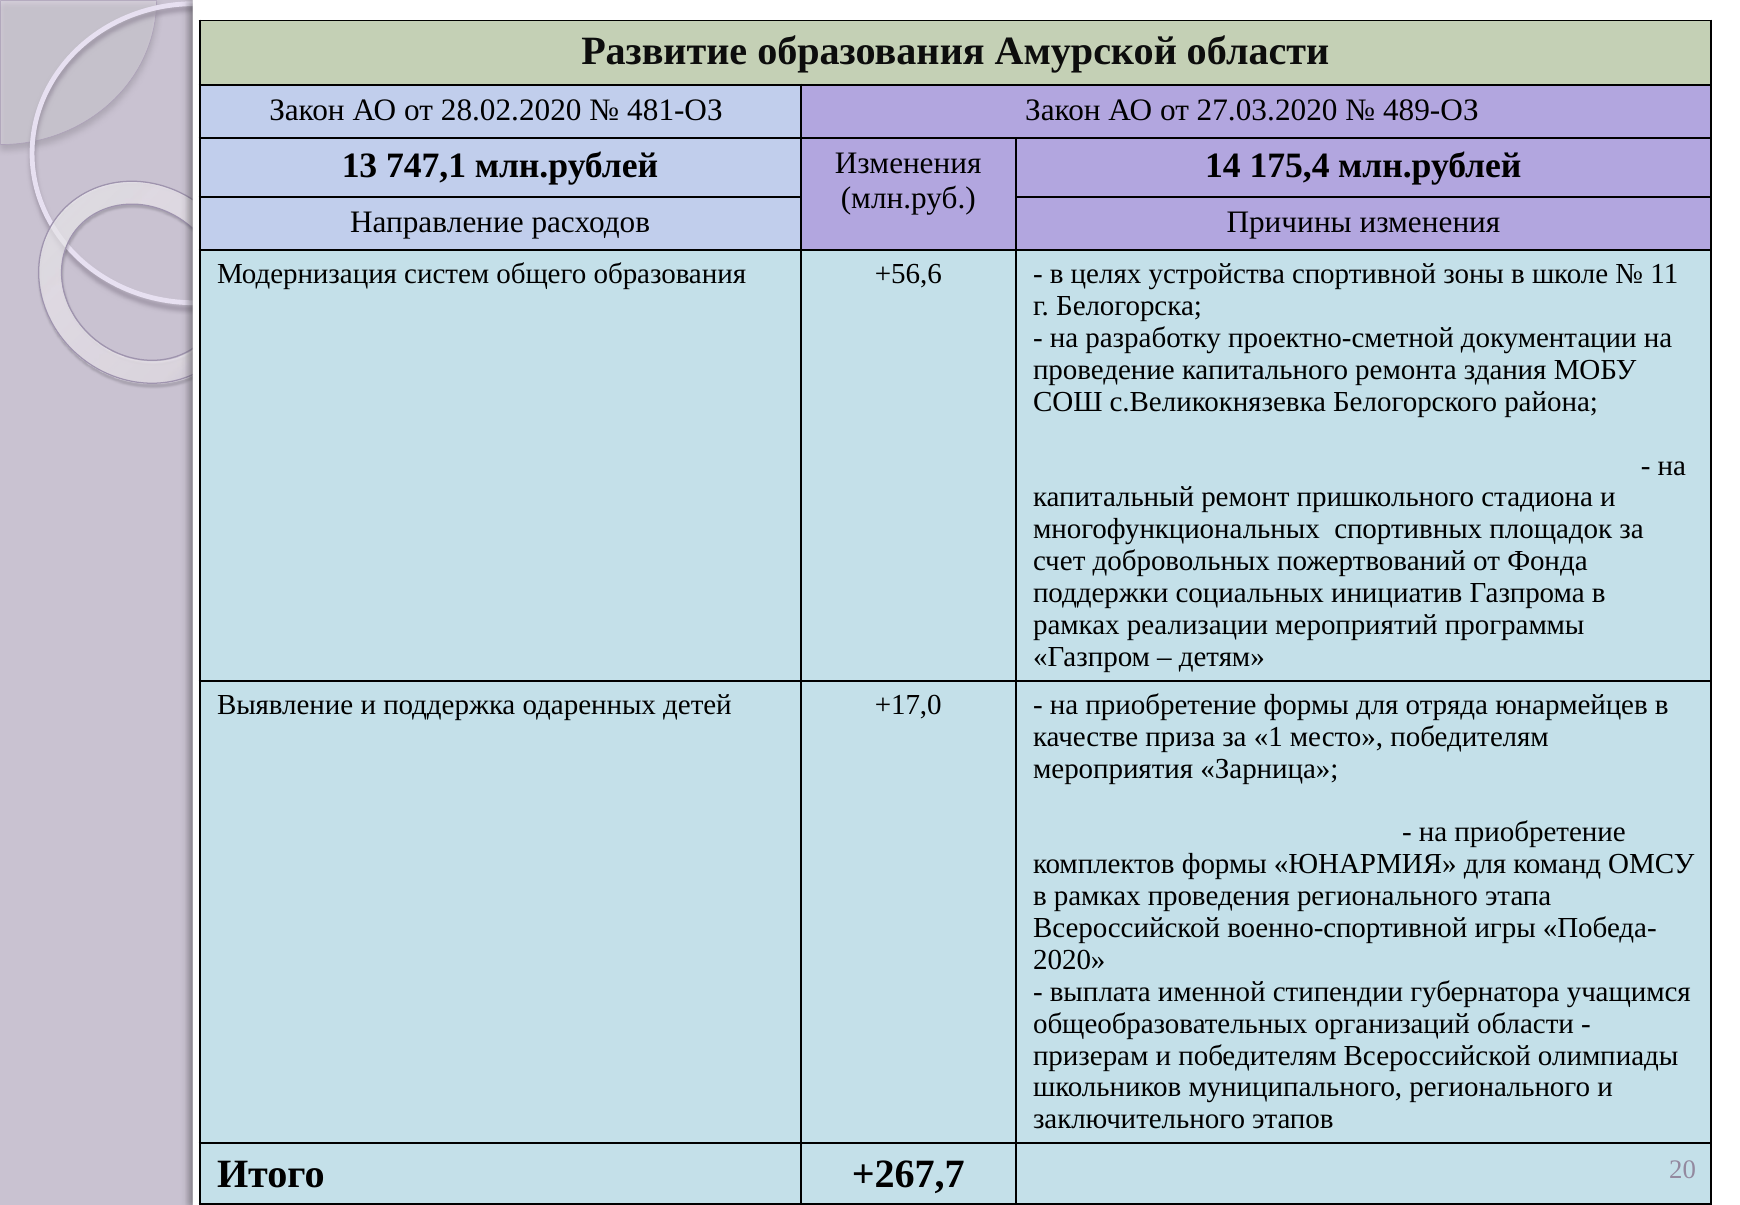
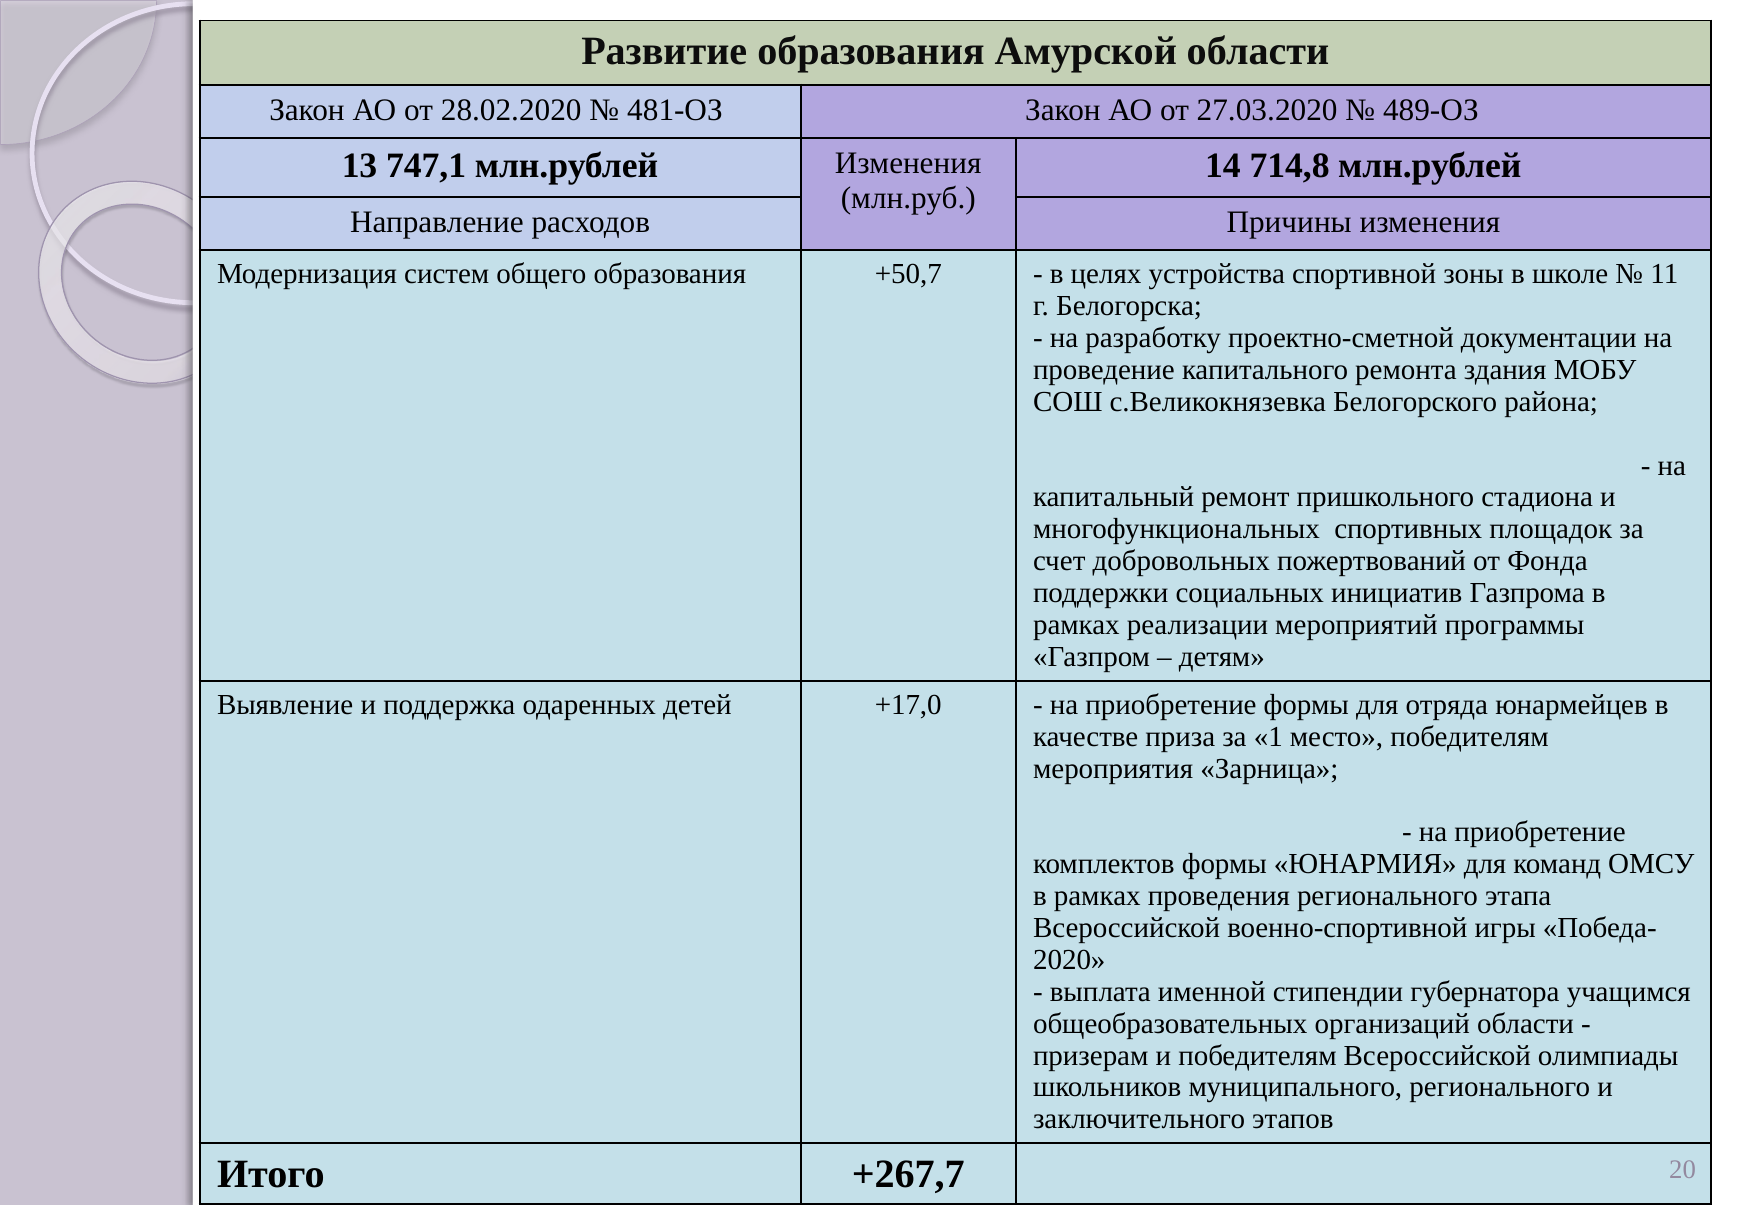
175,4: 175,4 -> 714,8 (1290, 166)
+56,6: +56,6 -> +50,7 (908, 274)
